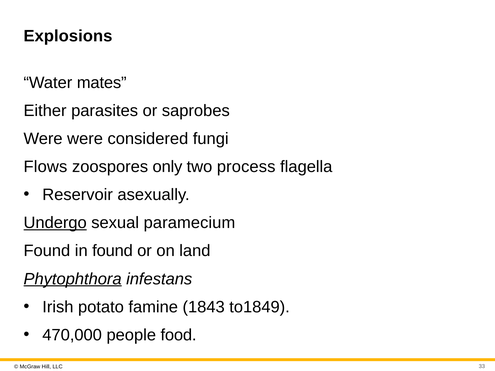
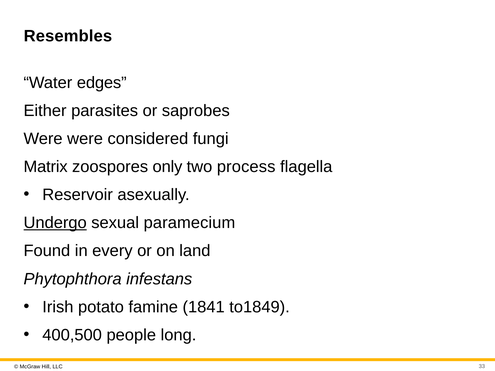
Explosions: Explosions -> Resembles (68, 36)
mates: mates -> edges (102, 83)
Flows: Flows -> Matrix (46, 167)
in found: found -> every (112, 251)
Phytophthora underline: present -> none (73, 279)
1843: 1843 -> 1841 (204, 307)
470,000: 470,000 -> 400,500 (72, 335)
food: food -> long (178, 335)
